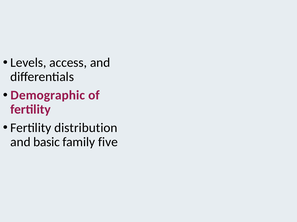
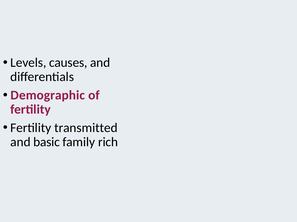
access: access -> causes (68, 63)
distribution: distribution -> transmitted (86, 128)
five: five -> rich (108, 142)
